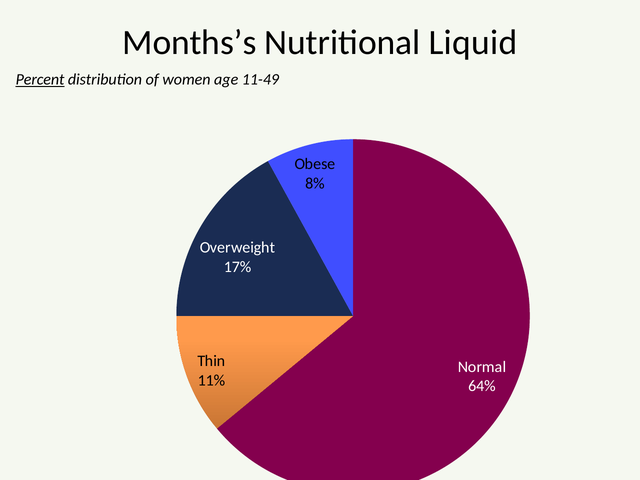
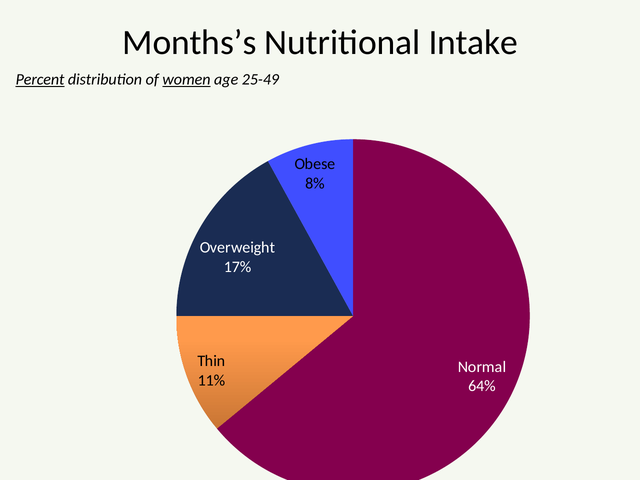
Liquid: Liquid -> Intake (473, 42)
women underline: none -> present (186, 80)
11-49: 11-49 -> 25-49 (260, 80)
